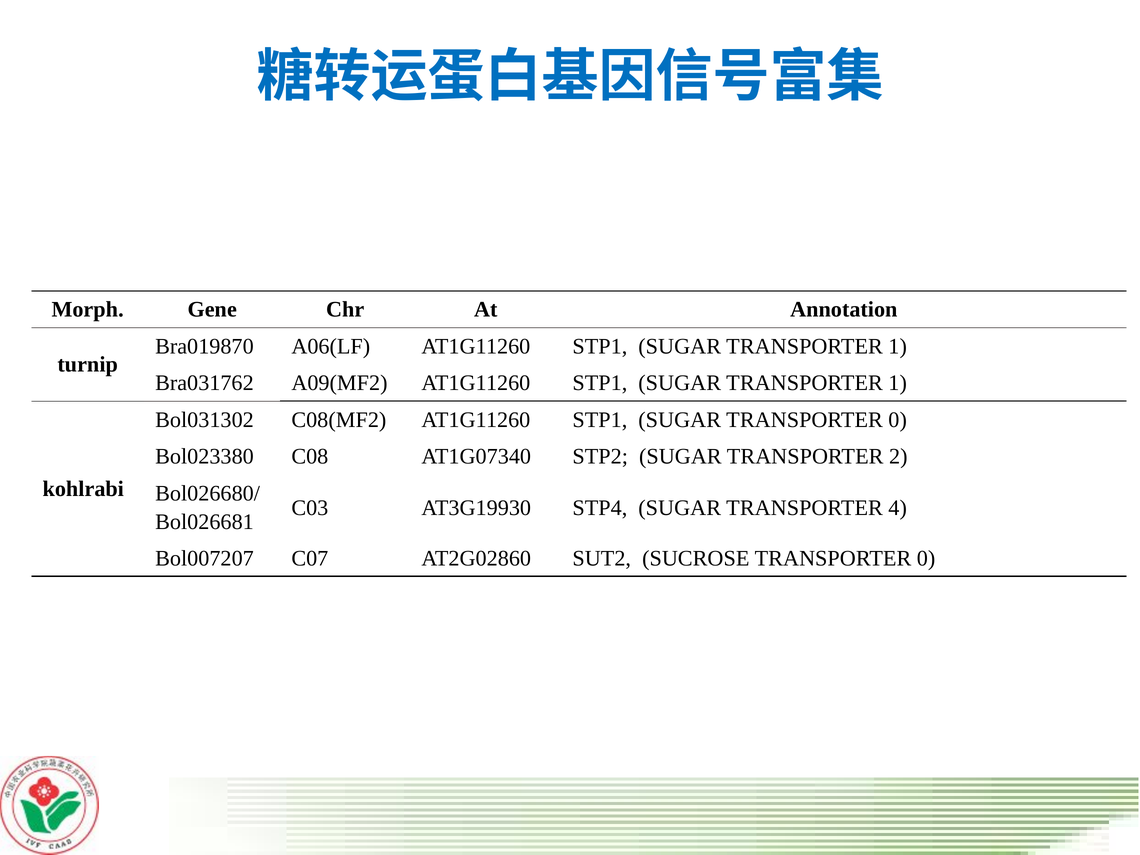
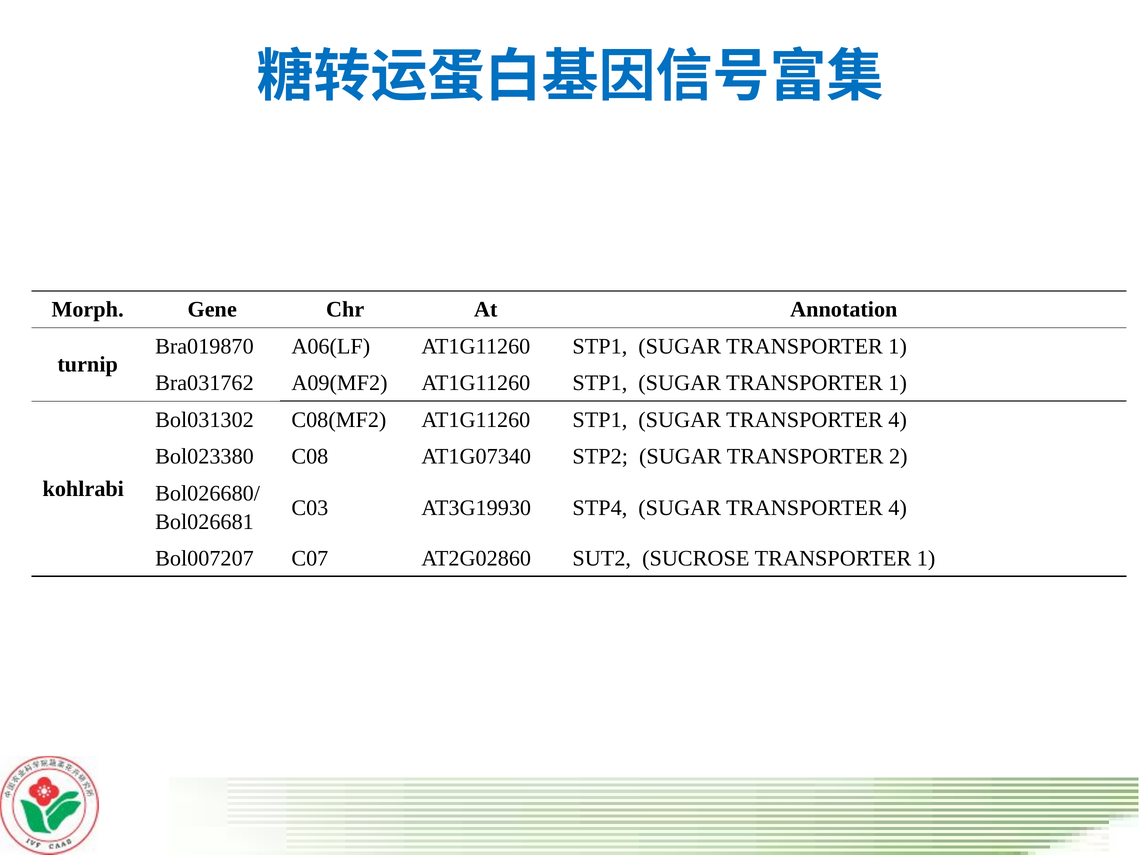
STP1 SUGAR TRANSPORTER 0: 0 -> 4 (898, 420)
SUCROSE TRANSPORTER 0: 0 -> 1 (926, 558)
